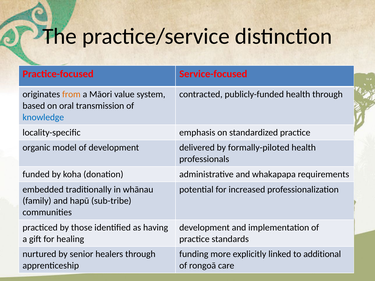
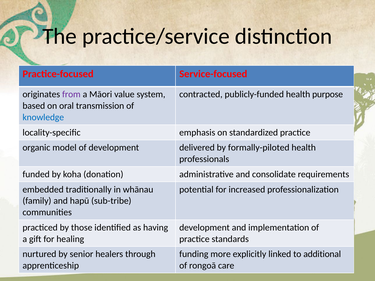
from colour: orange -> purple (71, 94)
health through: through -> purpose (328, 94)
whakapapa: whakapapa -> consolidate (274, 174)
